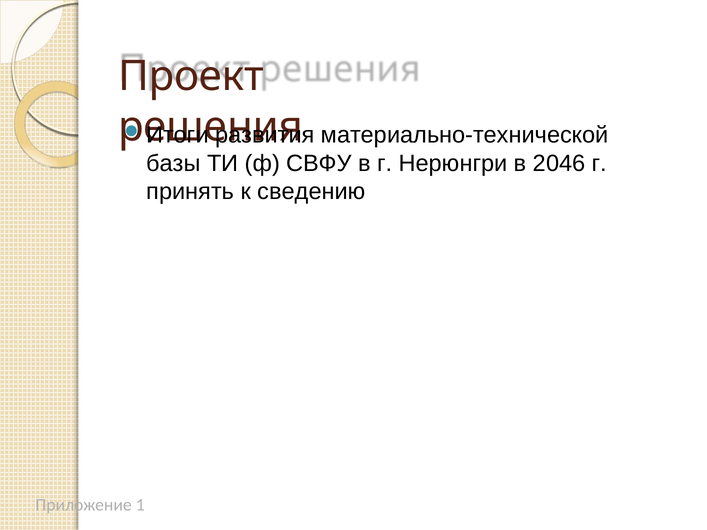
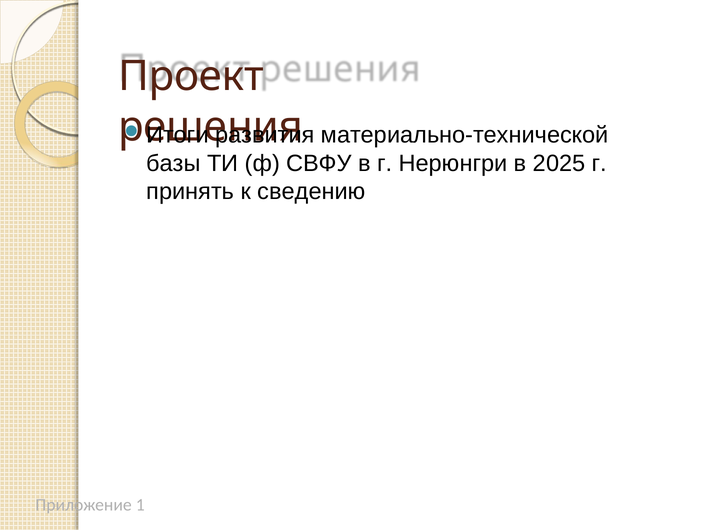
2046: 2046 -> 2025 (559, 163)
